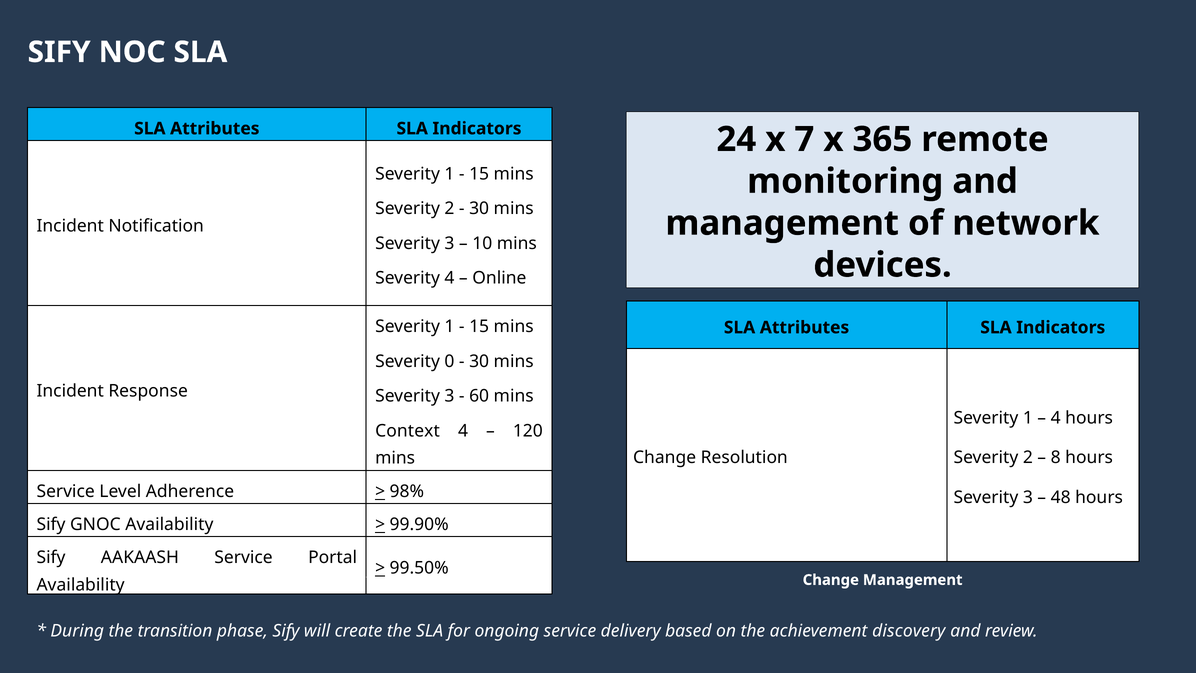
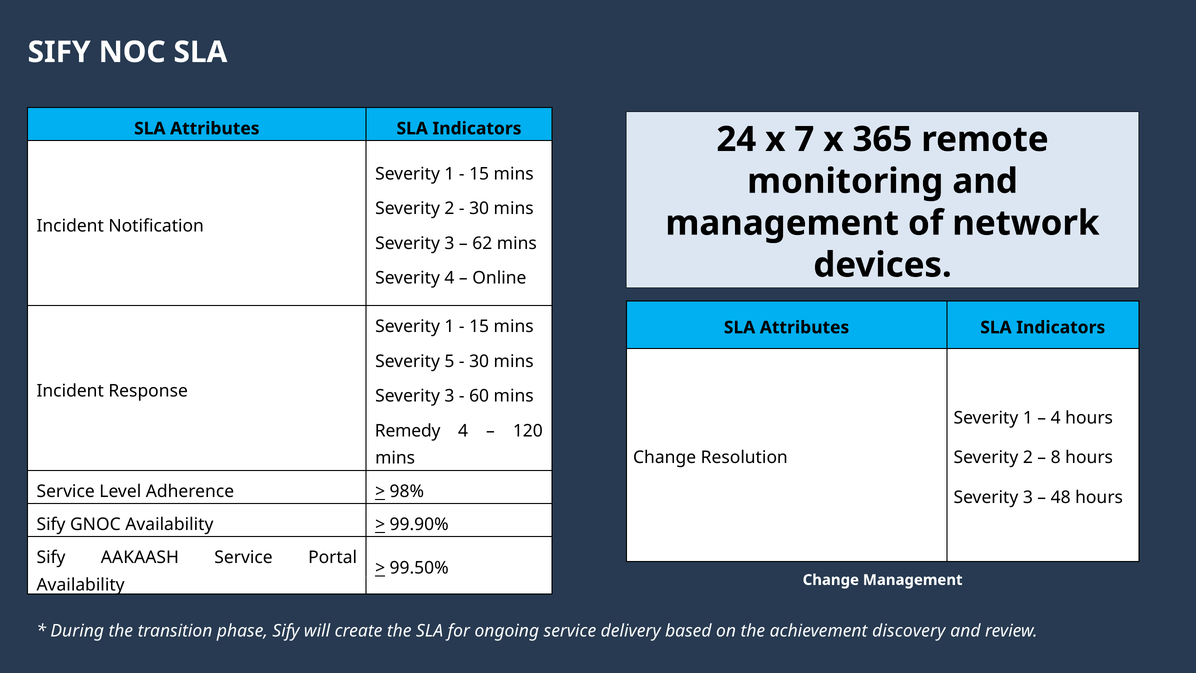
10: 10 -> 62 (482, 243)
0: 0 -> 5 (449, 361)
Context: Context -> Remedy (408, 431)
